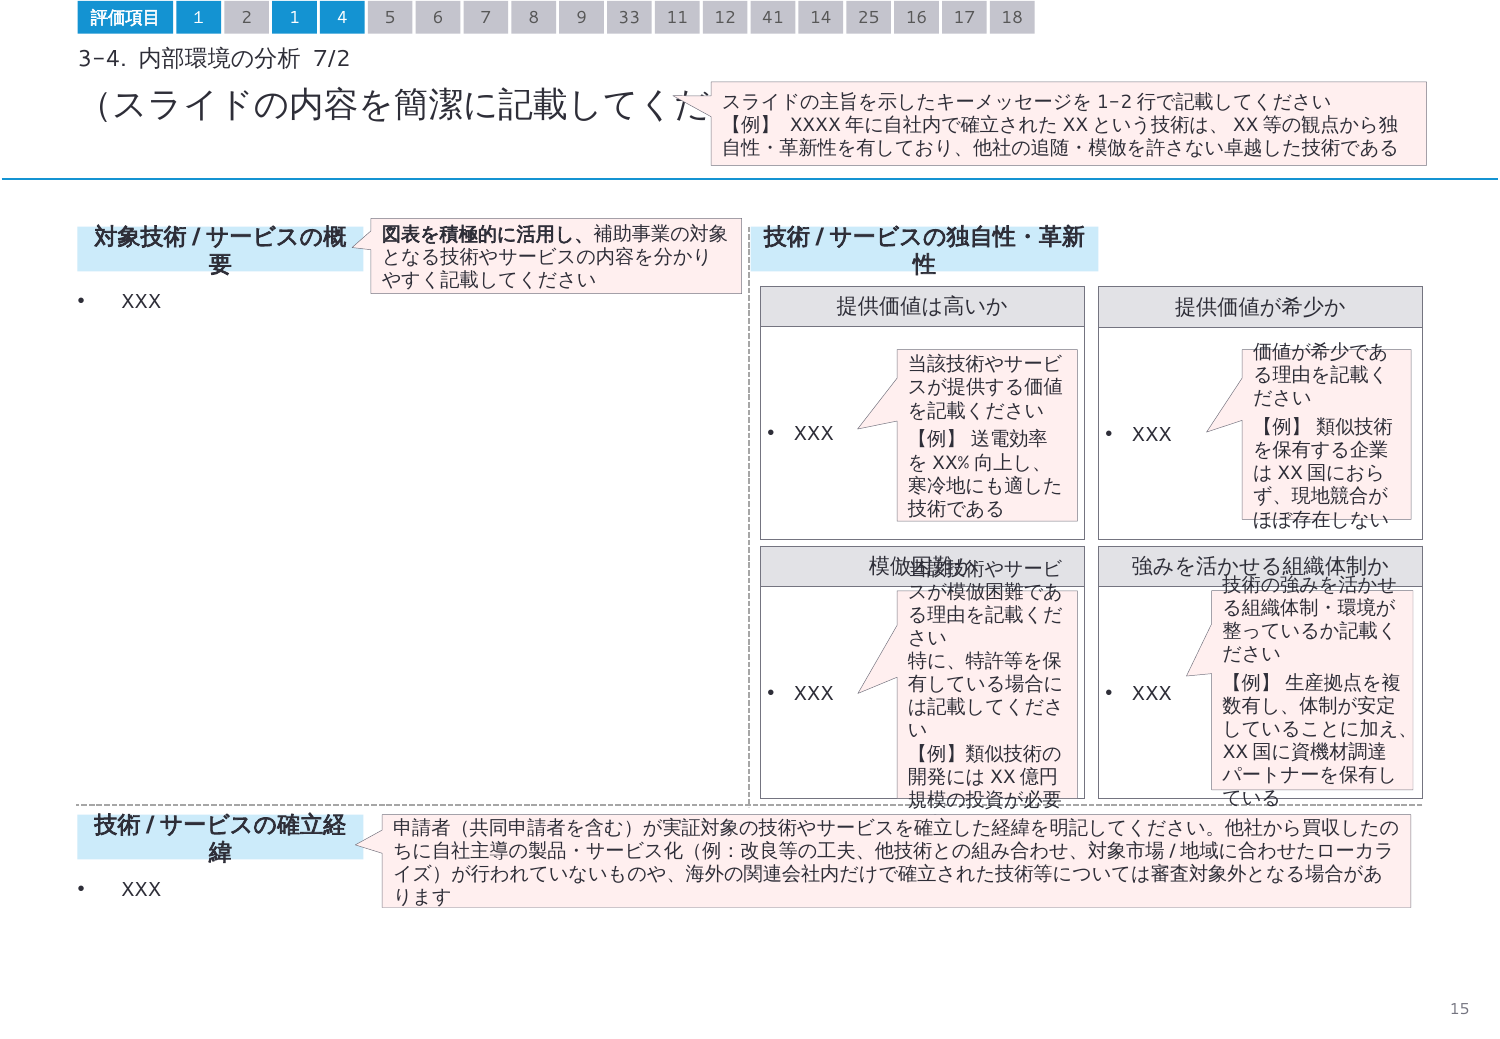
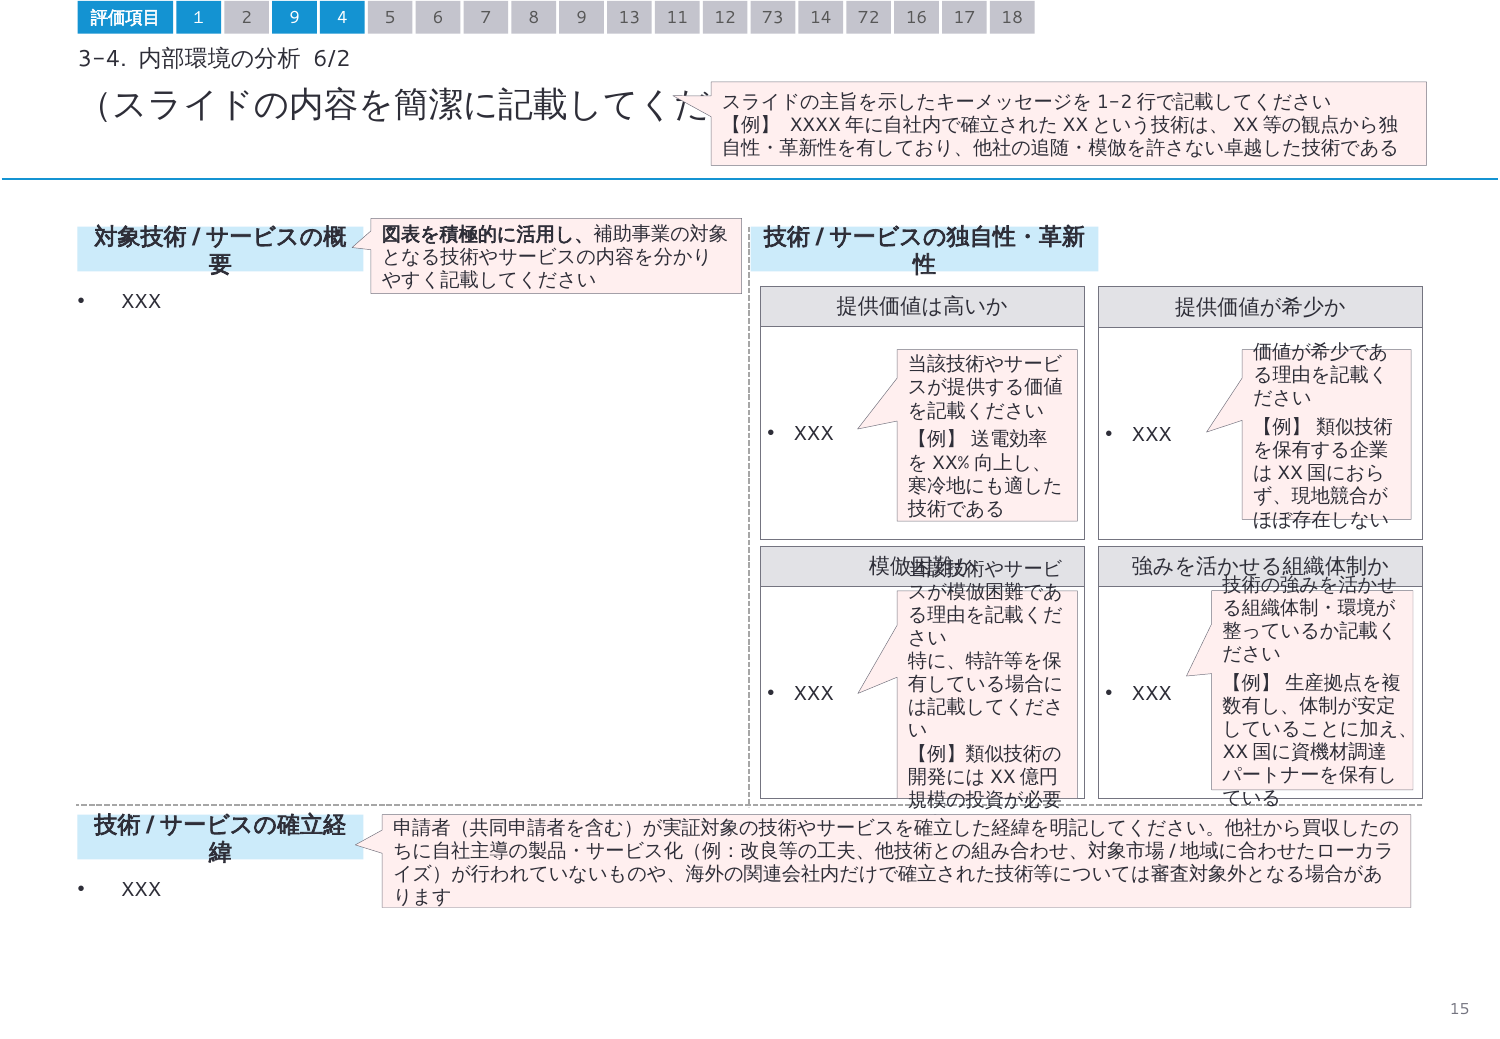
2 1: 1 -> 9 (295, 18)
33: 33 -> 13 (629, 18)
41: 41 -> 73 (773, 18)
25: 25 -> 72 (869, 18)
7/2: 7/2 -> 6/2 (332, 59)
